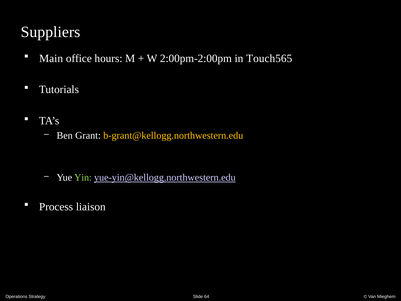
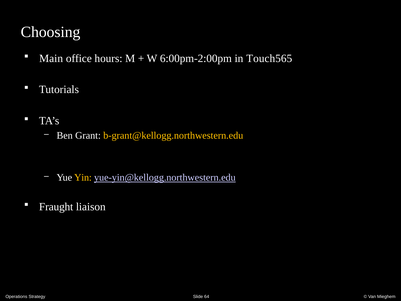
Suppliers: Suppliers -> Choosing (51, 32)
2:00pm-2:00pm: 2:00pm-2:00pm -> 6:00pm-2:00pm (196, 58)
Yin colour: light green -> yellow (83, 177)
Process: Process -> Fraught (56, 207)
